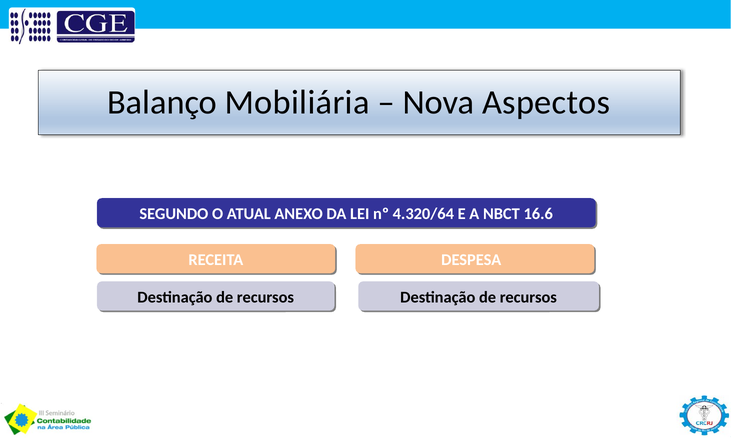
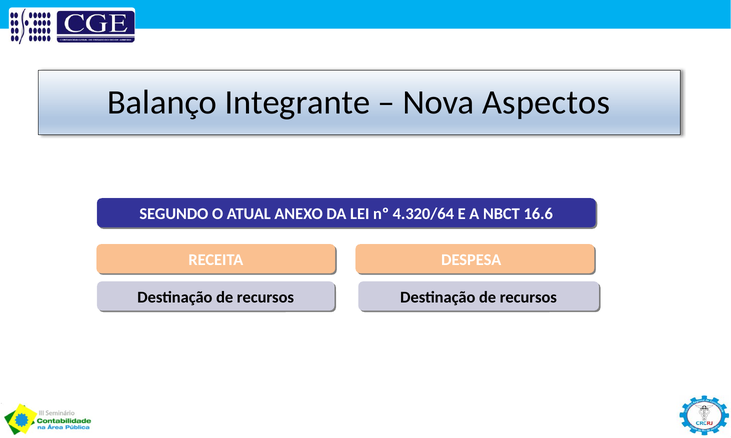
Mobiliária: Mobiliária -> Integrante (297, 102)
